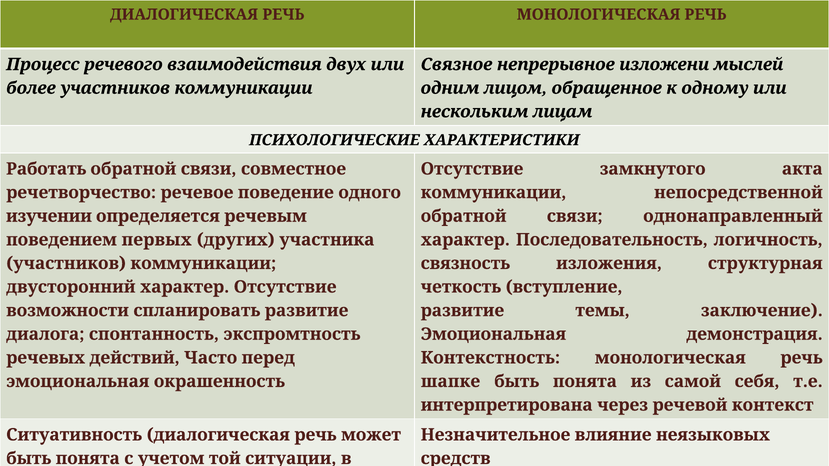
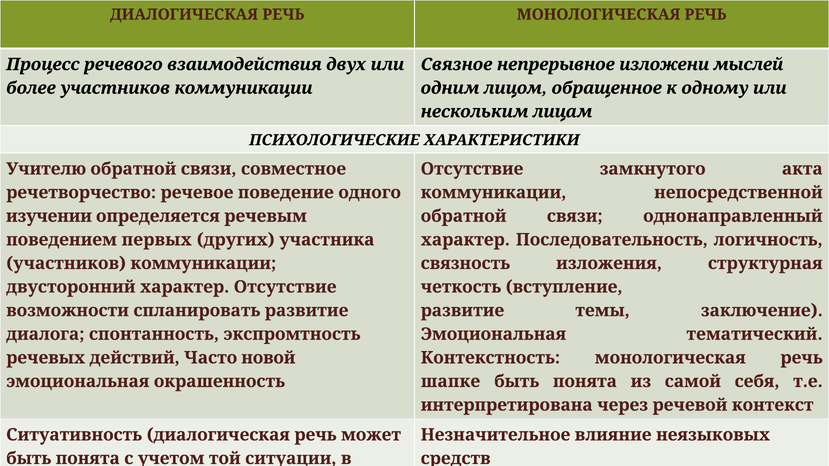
Работать: Работать -> Учителю (46, 169)
демонстрация: демонстрация -> тематический (755, 334)
перед: перед -> новой (268, 358)
